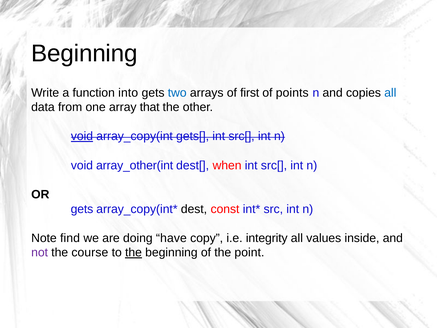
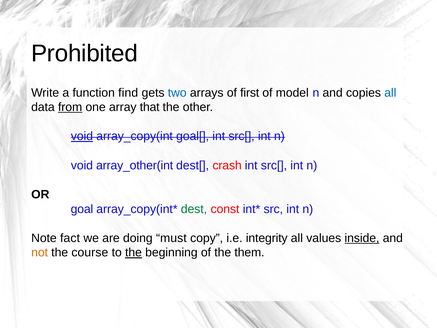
Beginning: Beginning -> Prohibited (84, 54)
into: into -> find (128, 93)
points: points -> model (292, 93)
from underline: none -> present (70, 107)
gets[: gets[ -> goal[ (193, 136)
when: when -> crash (227, 165)
gets: gets -> goal (82, 209)
dest colour: black -> green (194, 209)
find: find -> fact (70, 238)
have: have -> must (171, 238)
inside underline: none -> present (362, 238)
not colour: purple -> orange (40, 252)
point: point -> them (249, 252)
